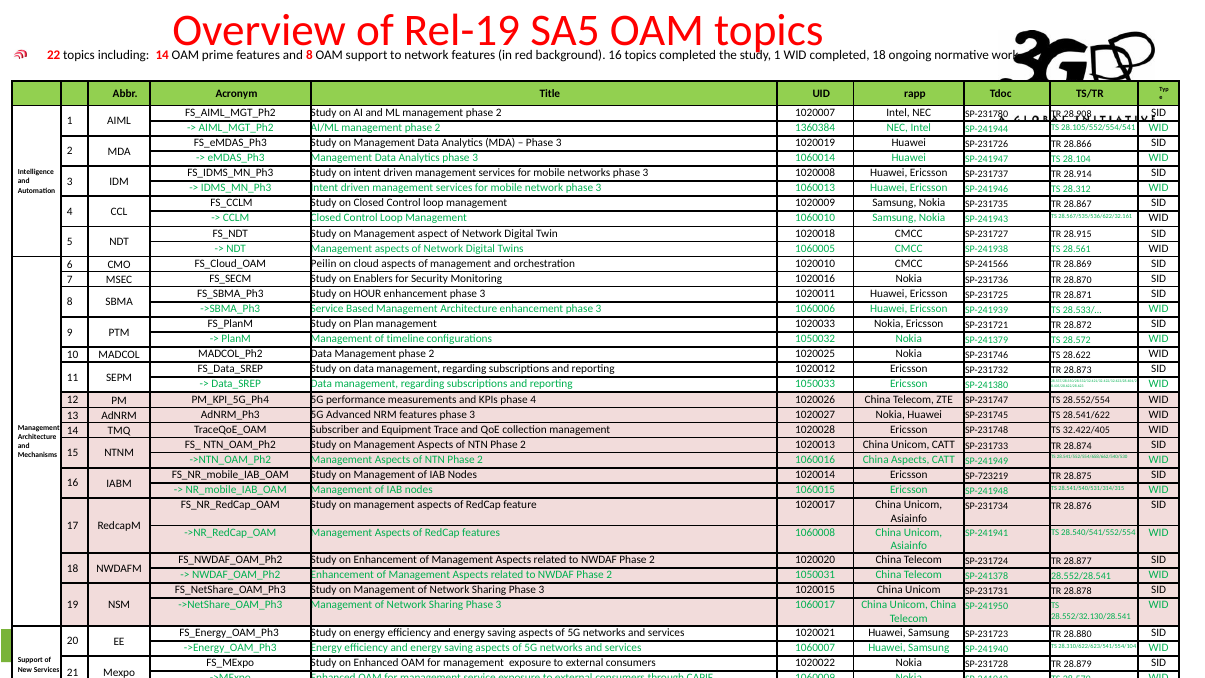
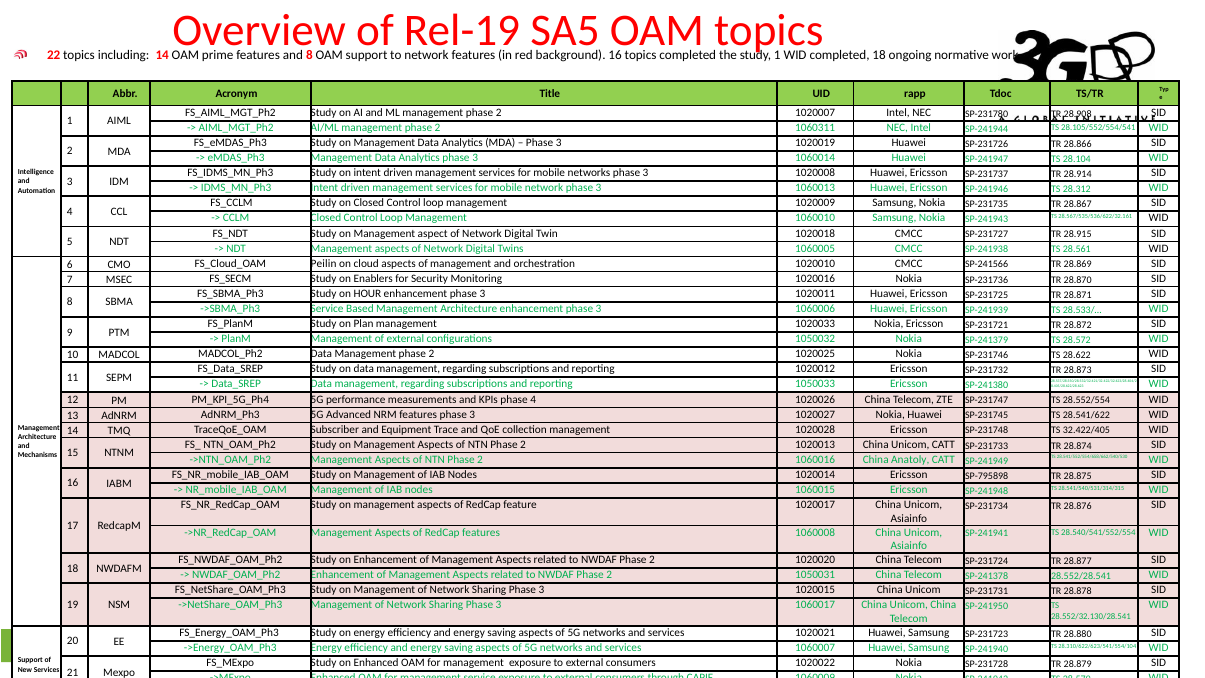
1360384: 1360384 -> 1060311 (815, 128)
of timeline: timeline -> external (405, 339)
China Aspects: Aspects -> Anatoly (910, 460)
SP-723219: SP-723219 -> SP-795898 (987, 476)
